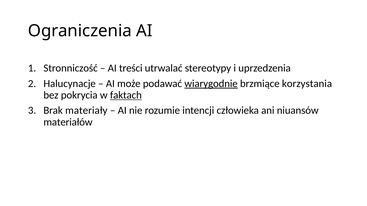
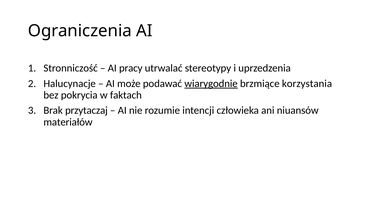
treści: treści -> pracy (131, 68)
faktach underline: present -> none (126, 95)
materiały: materiały -> przytaczaj (86, 111)
